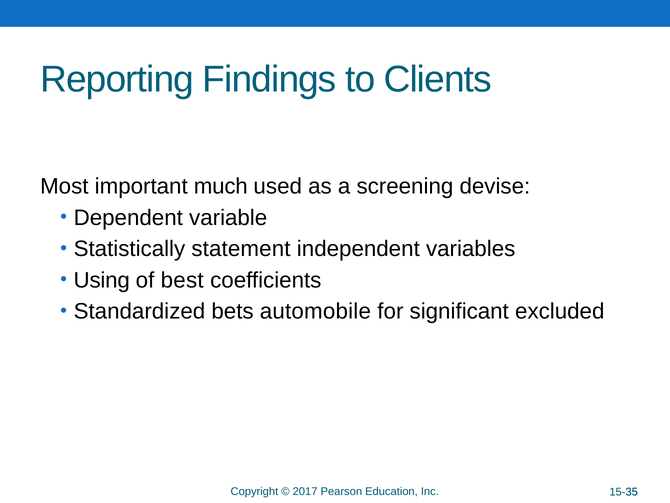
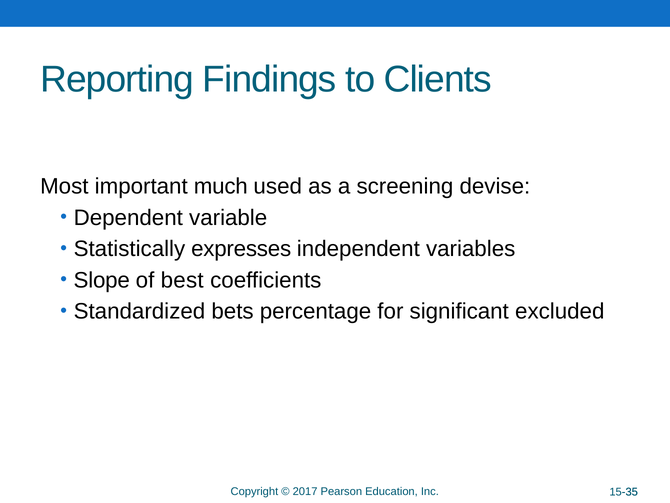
statement: statement -> expresses (241, 249)
Using: Using -> Slope (102, 280)
automobile: automobile -> percentage (315, 311)
